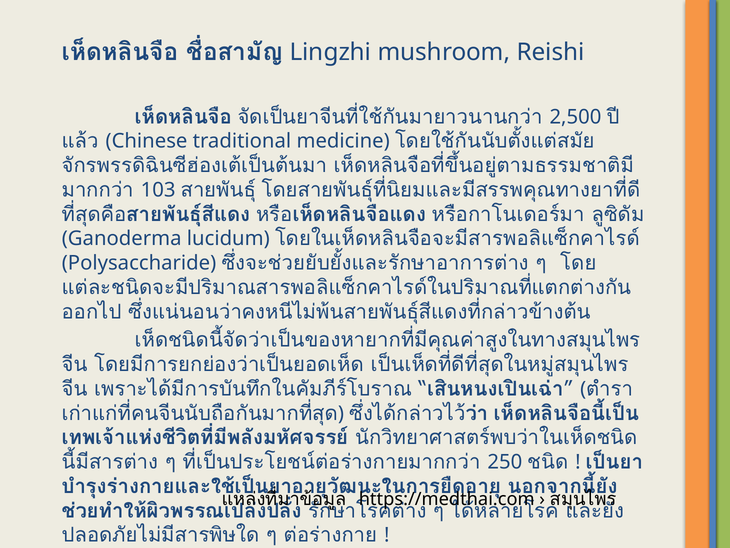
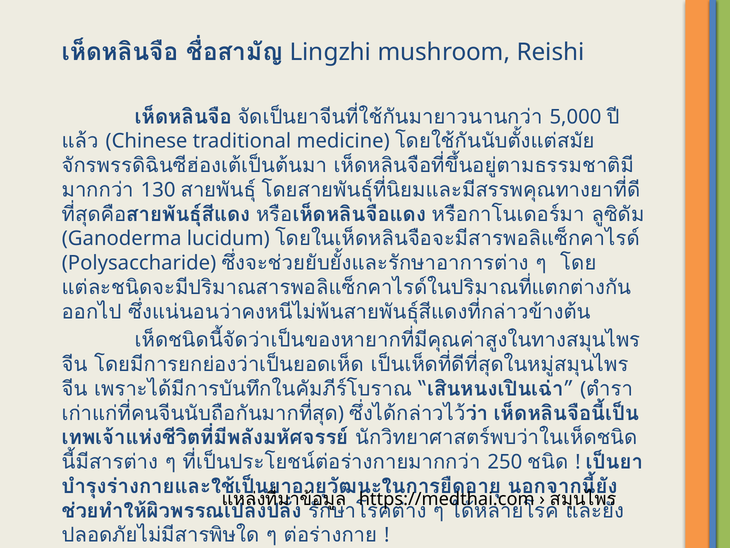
2,500: 2,500 -> 5,000 (575, 117)
103: 103 -> 130 (158, 190)
